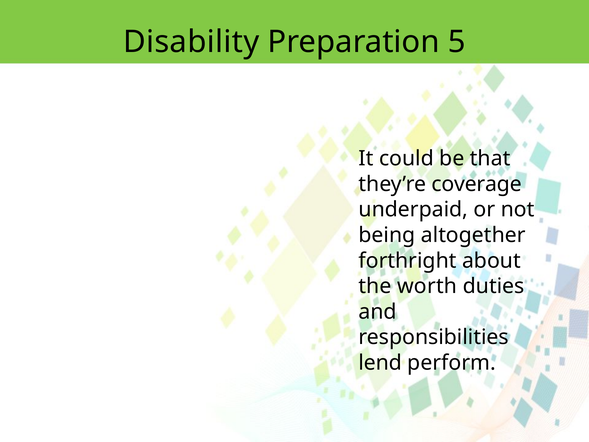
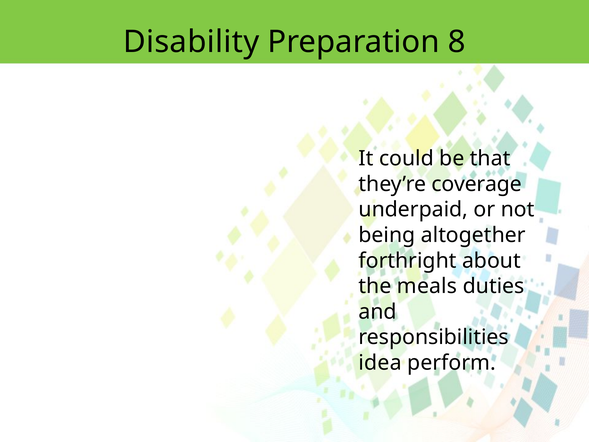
5: 5 -> 8 (457, 42)
worth: worth -> meals (427, 286)
lend: lend -> idea (380, 363)
